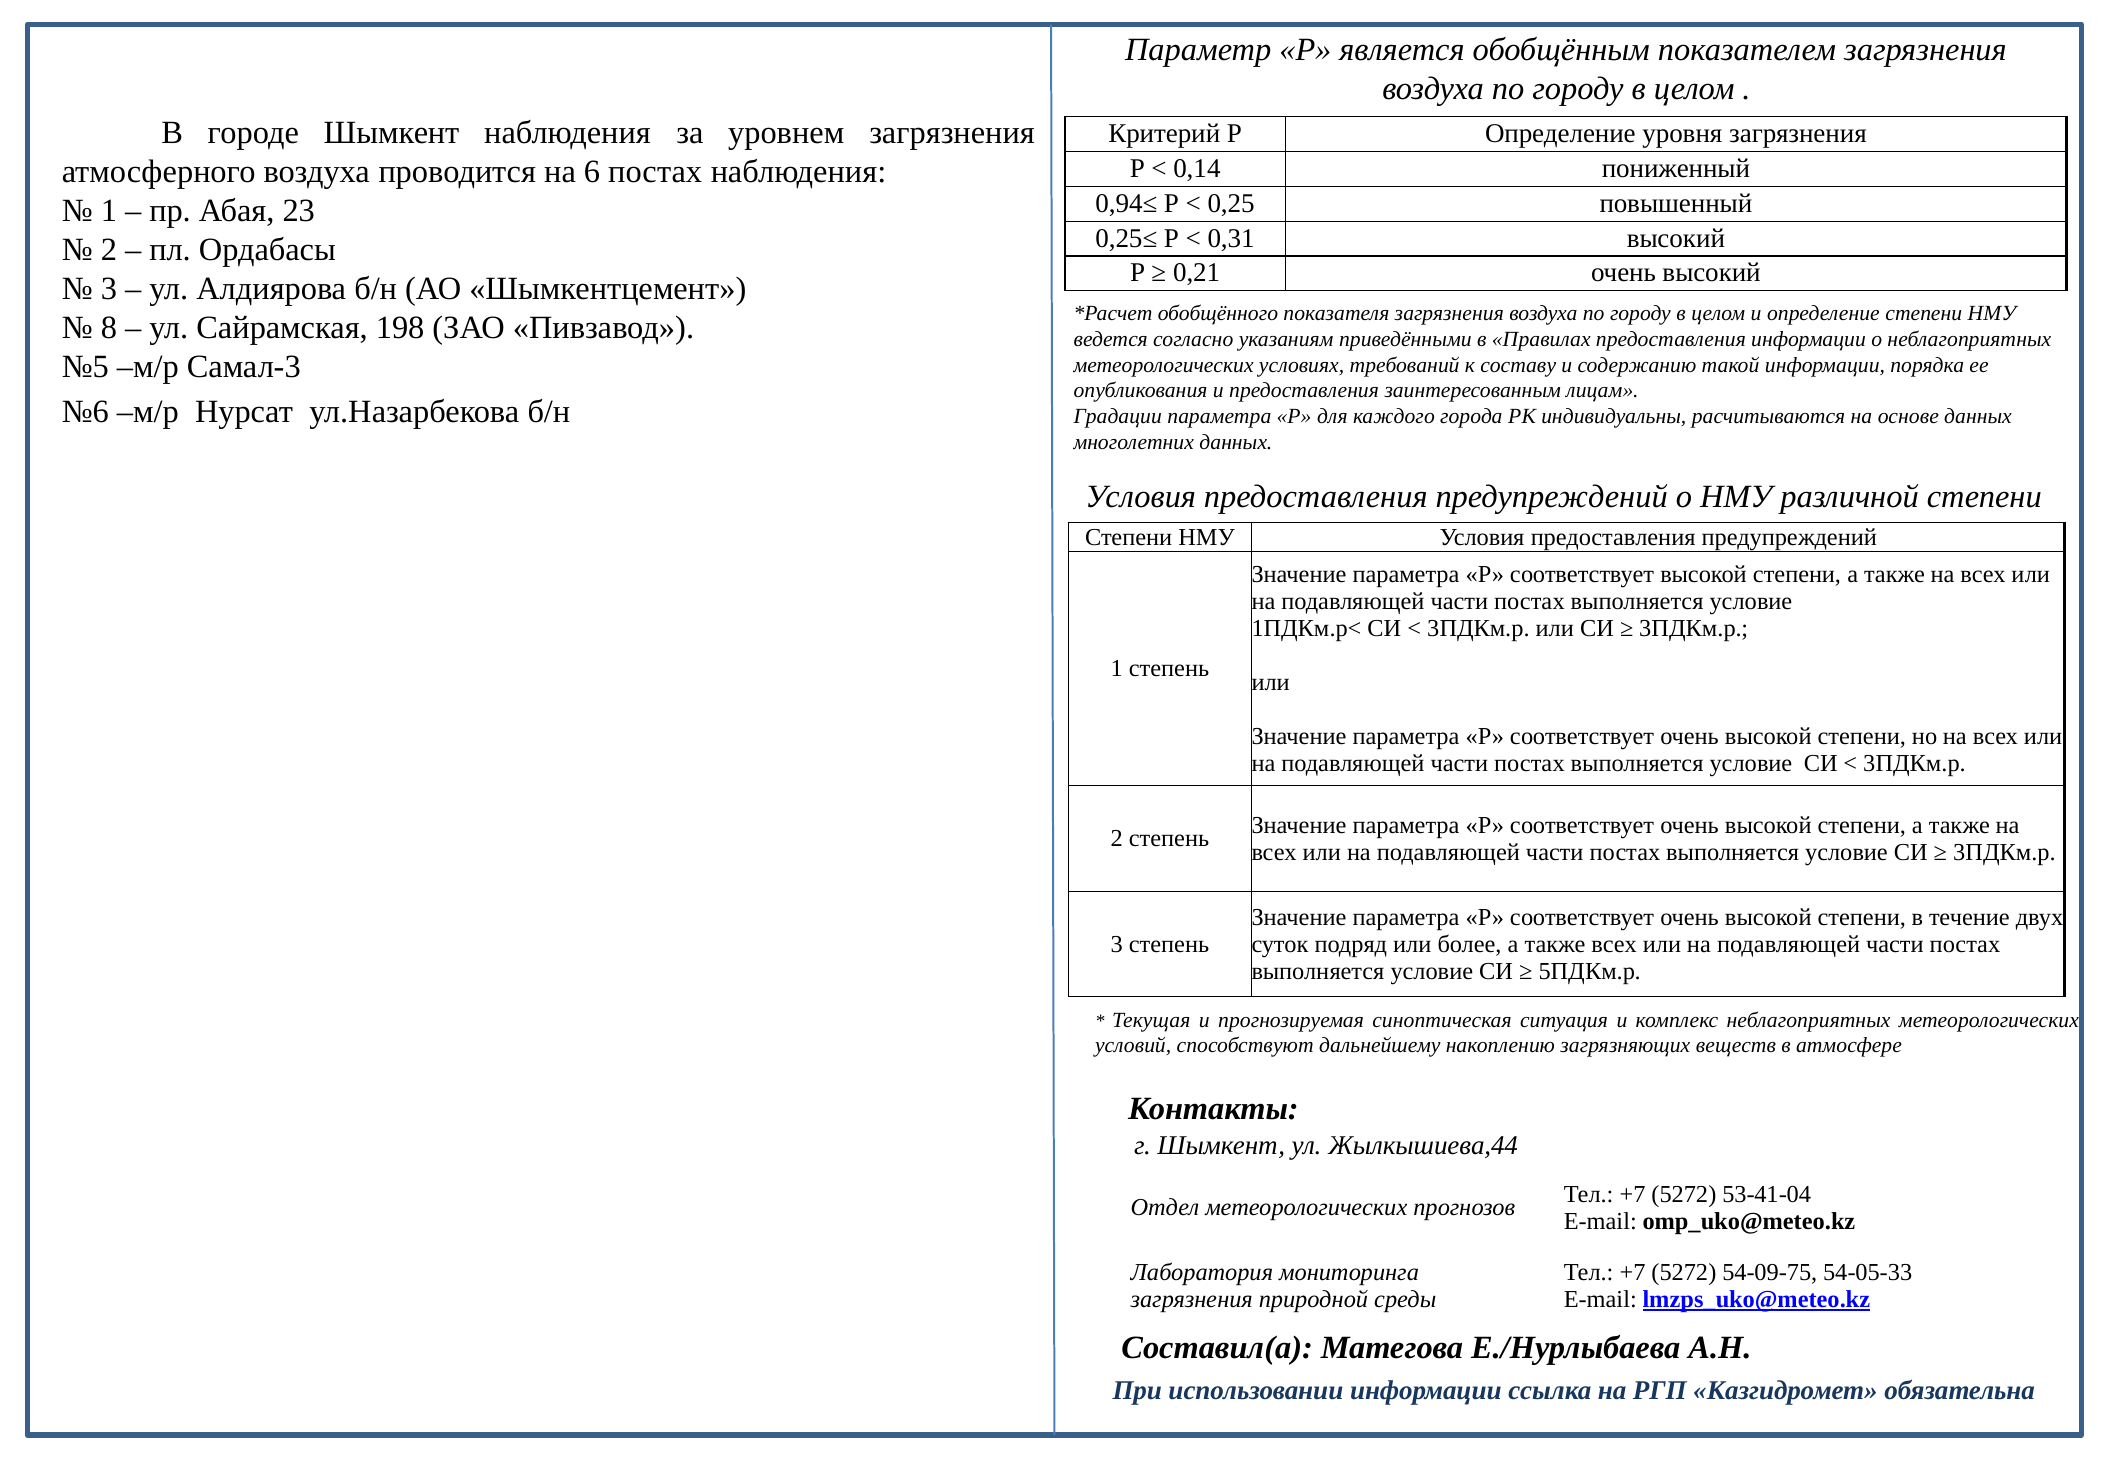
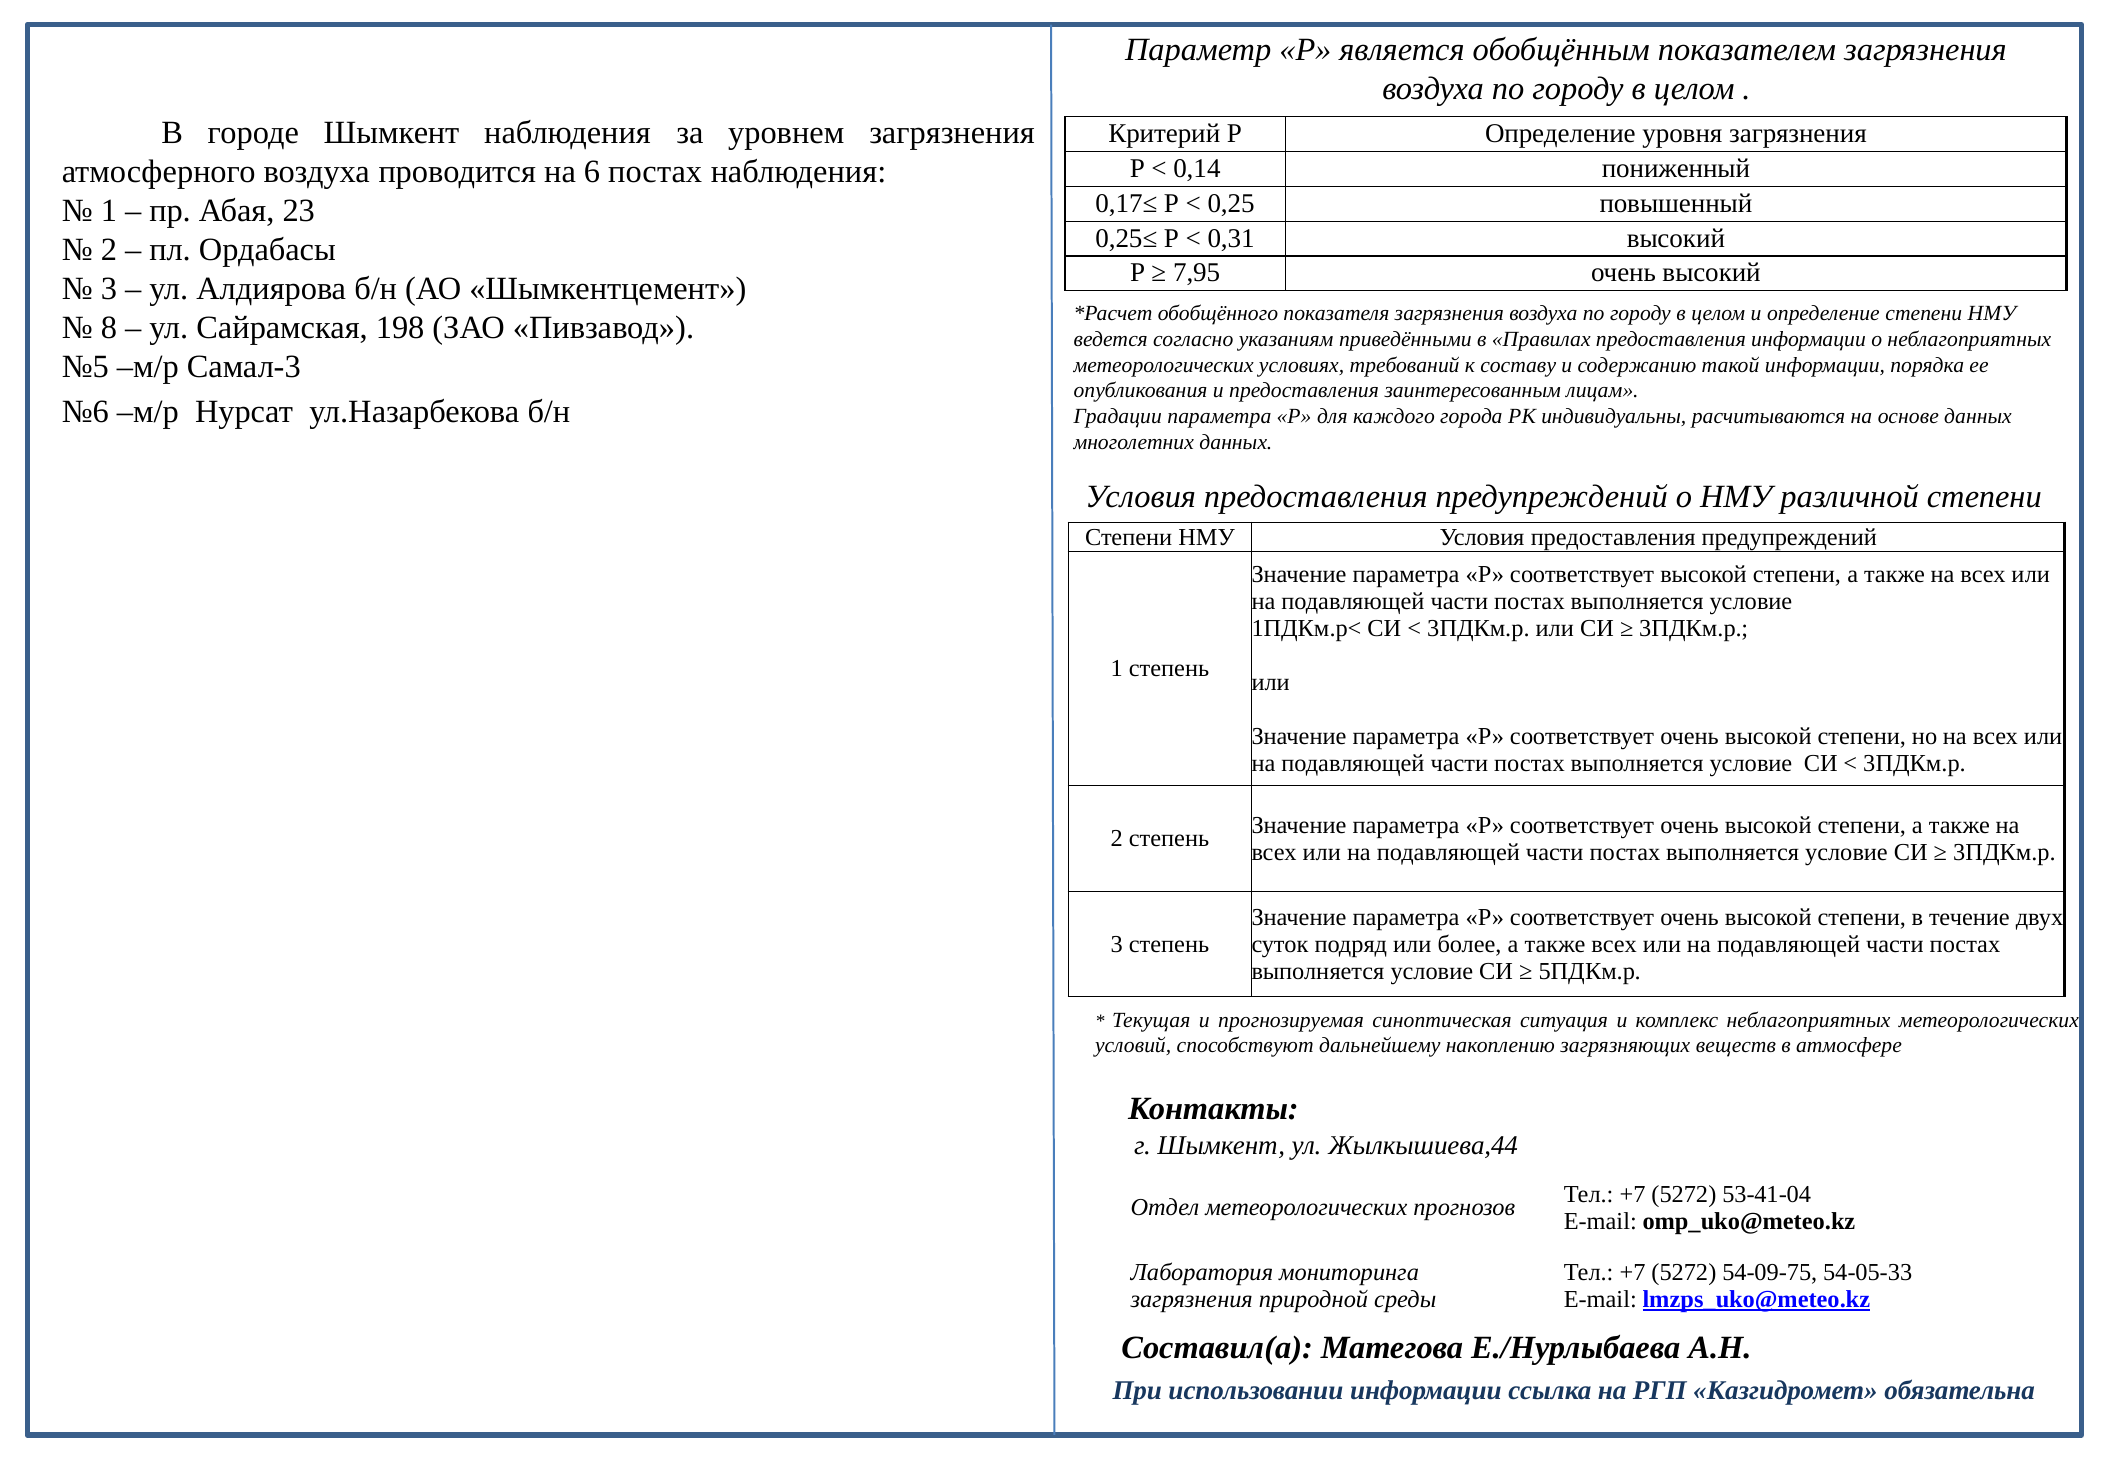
0,94≤: 0,94≤ -> 0,17≤ (1126, 203)
0,21: 0,21 -> 7,95 (1197, 273)
